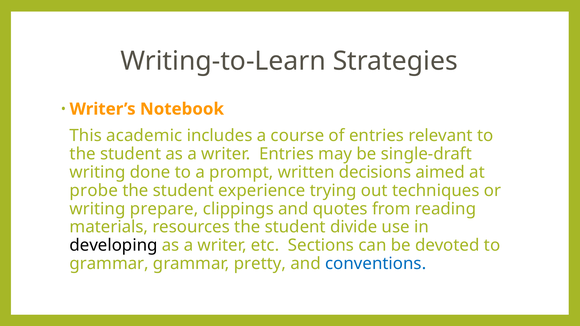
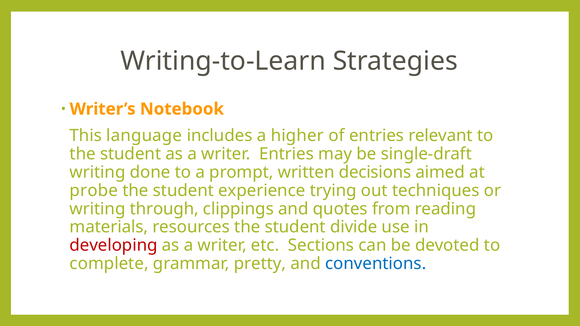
academic: academic -> language (144, 136)
course: course -> higher (297, 136)
prepare: prepare -> through (164, 209)
developing colour: black -> red (114, 245)
grammar: grammar -> complete (109, 264)
